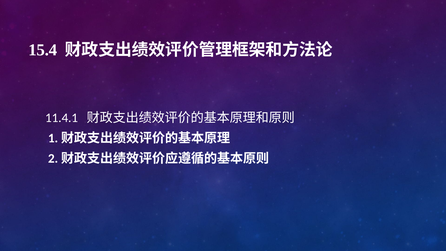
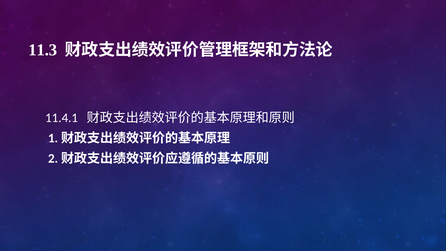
15.4: 15.4 -> 11.3 (43, 50)
